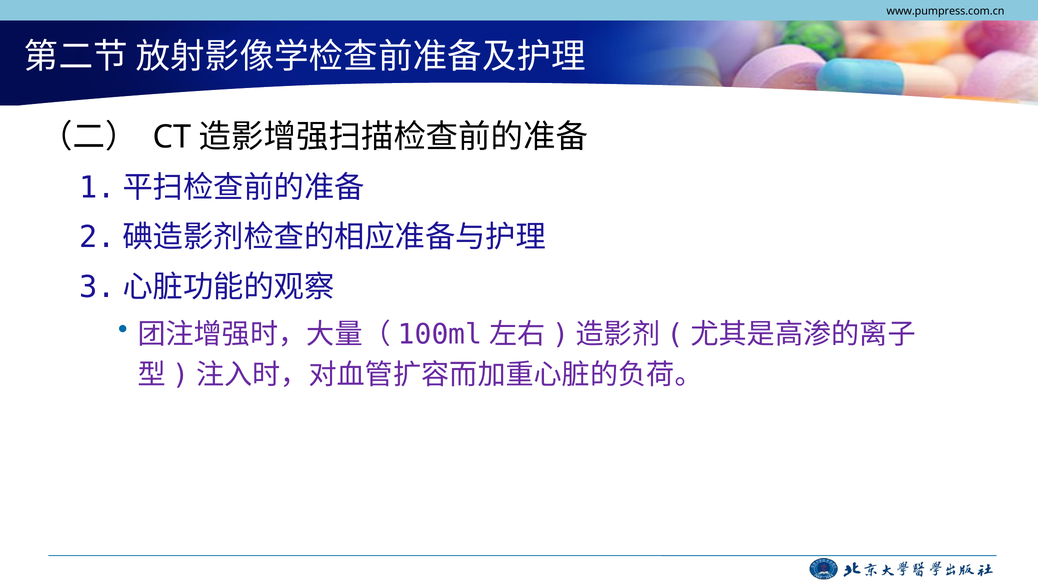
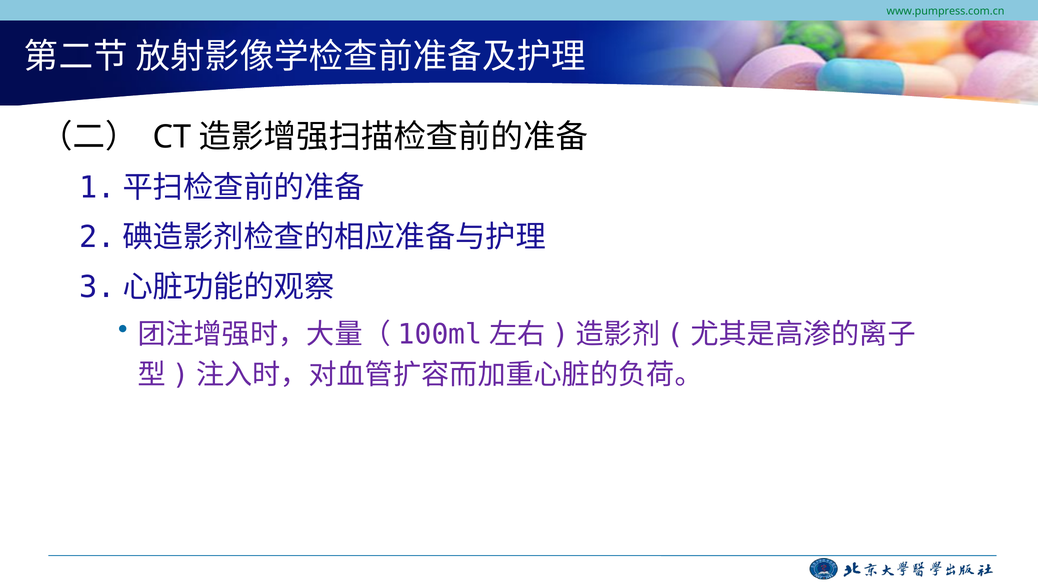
www.pumpress.com.cn colour: black -> green (946, 11)
